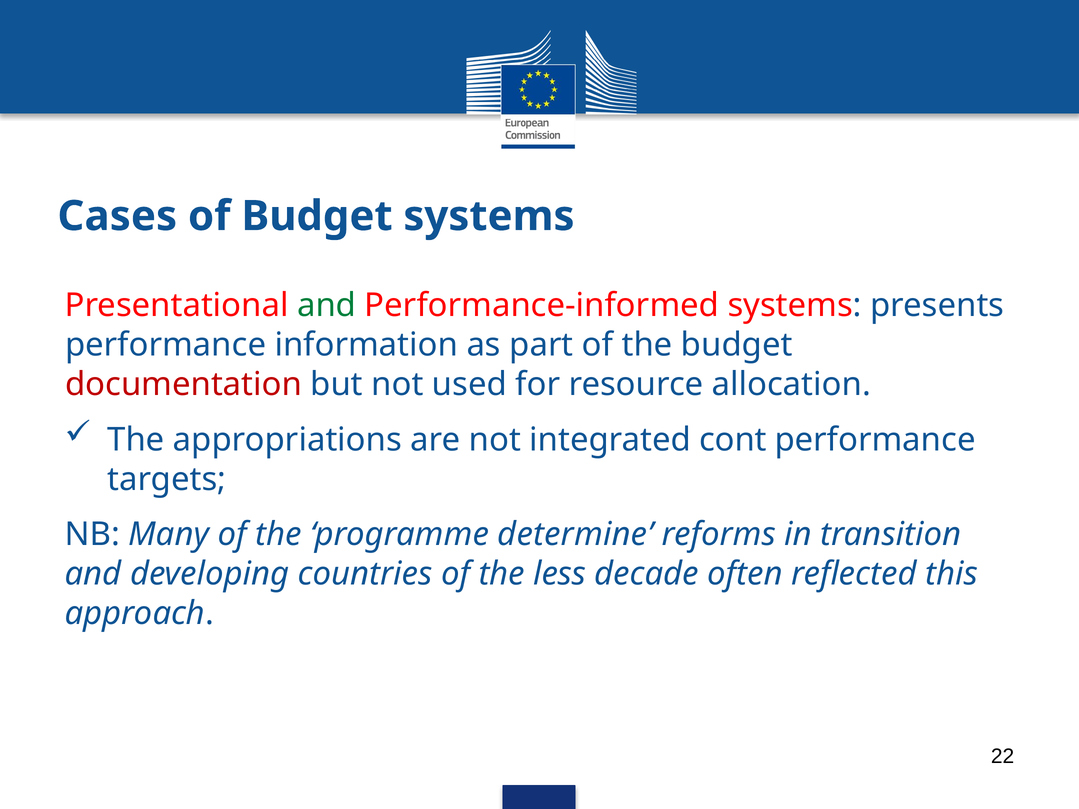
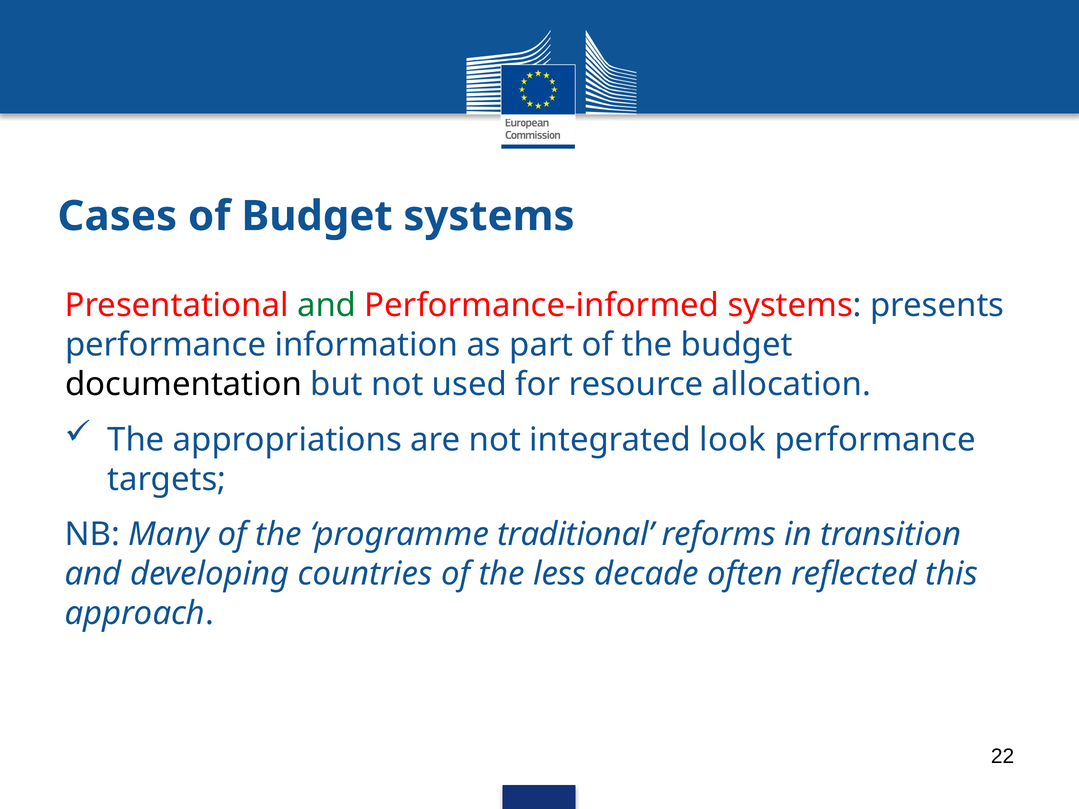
documentation colour: red -> black (184, 385)
cont: cont -> look (733, 440)
determine: determine -> traditional (576, 535)
